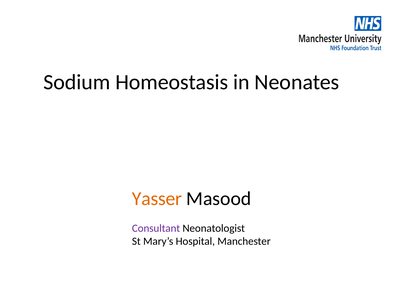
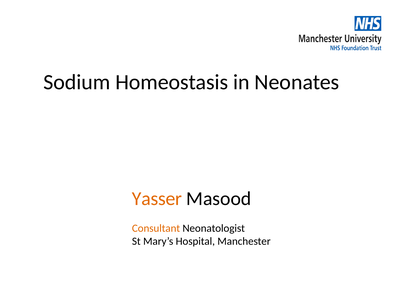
Consultant colour: purple -> orange (156, 229)
